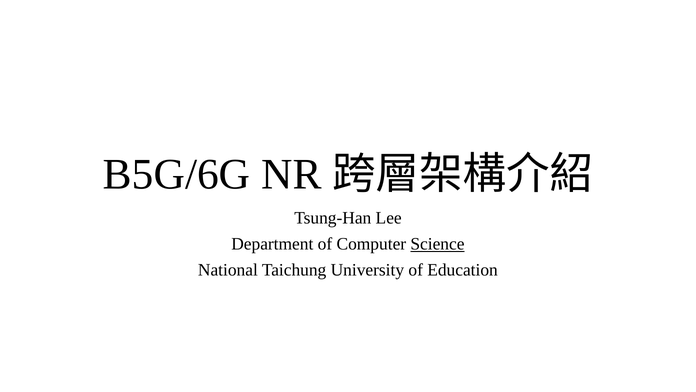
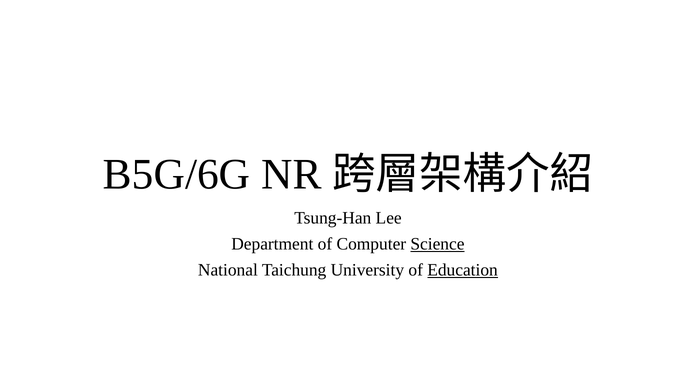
Education underline: none -> present (463, 270)
